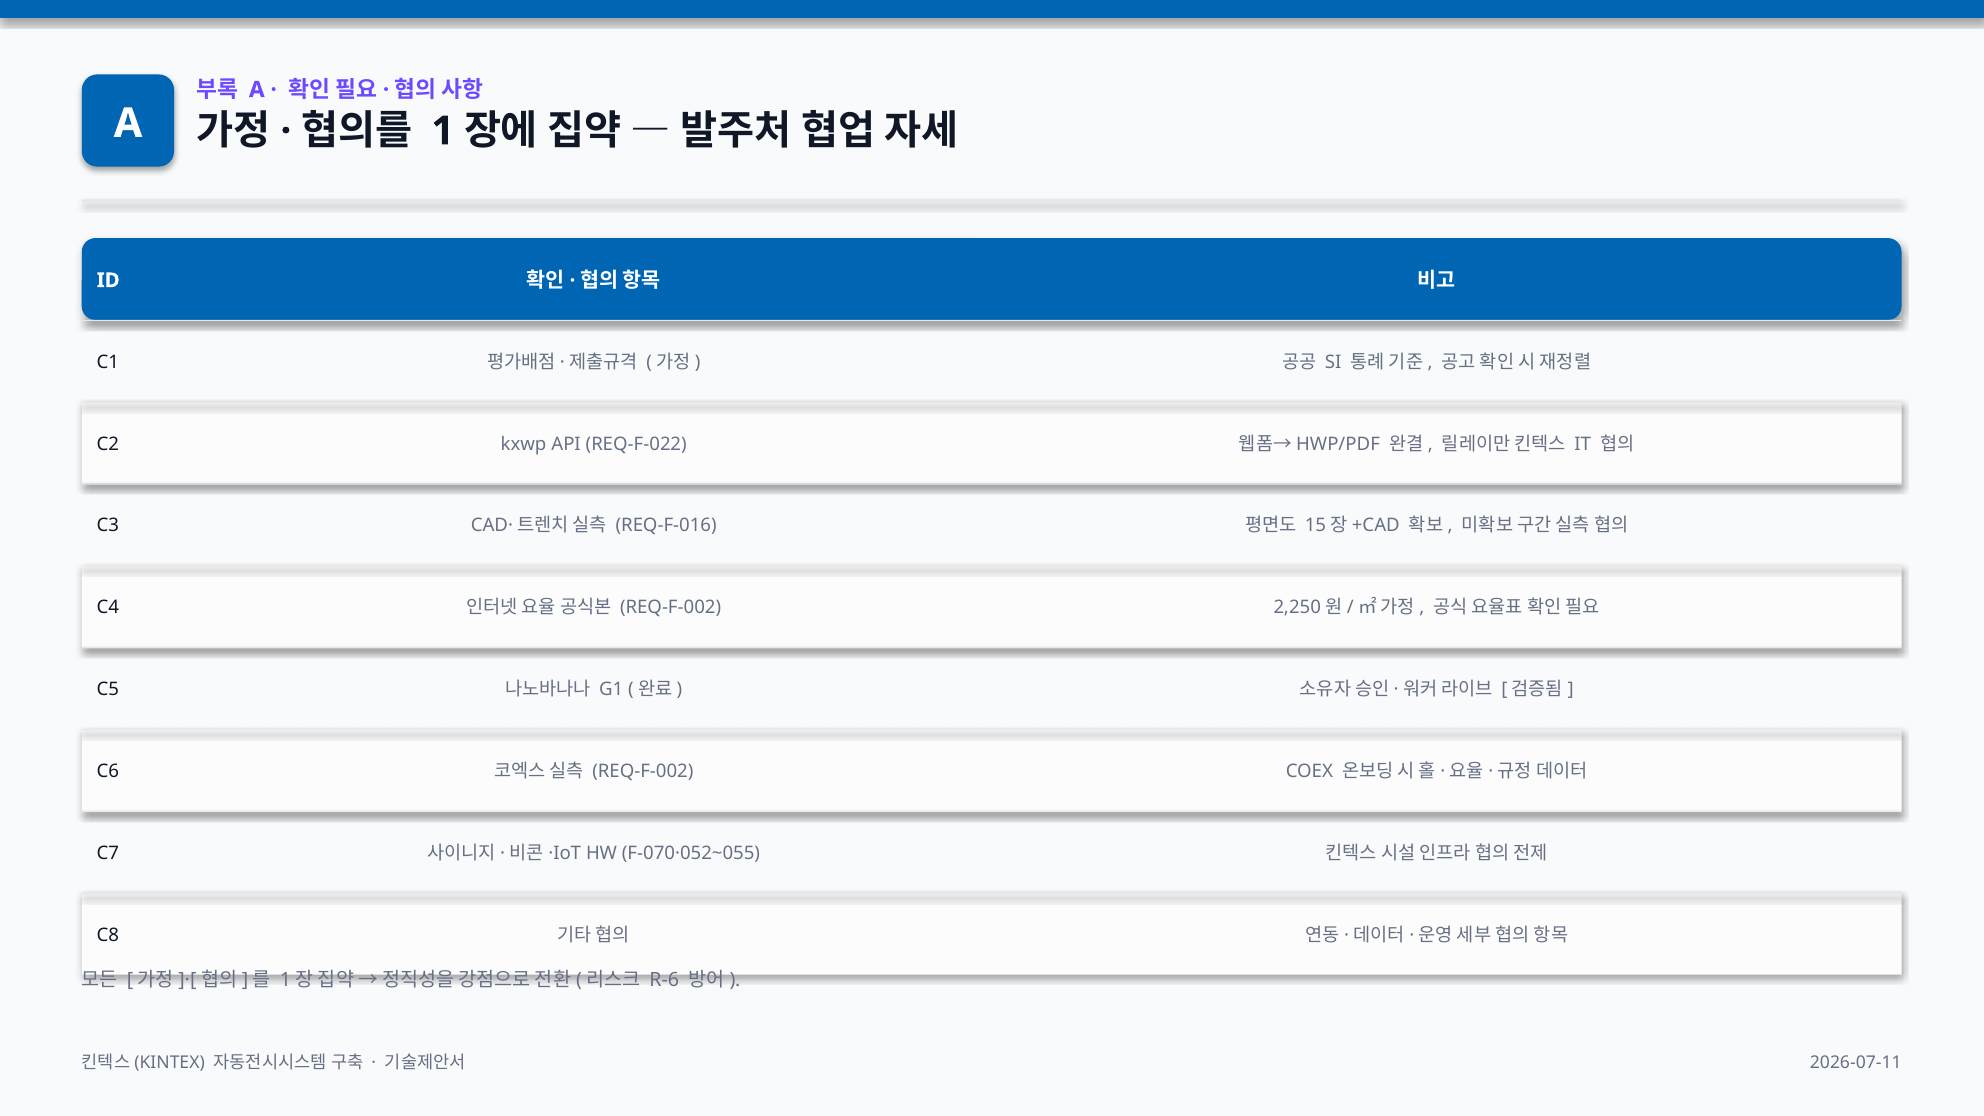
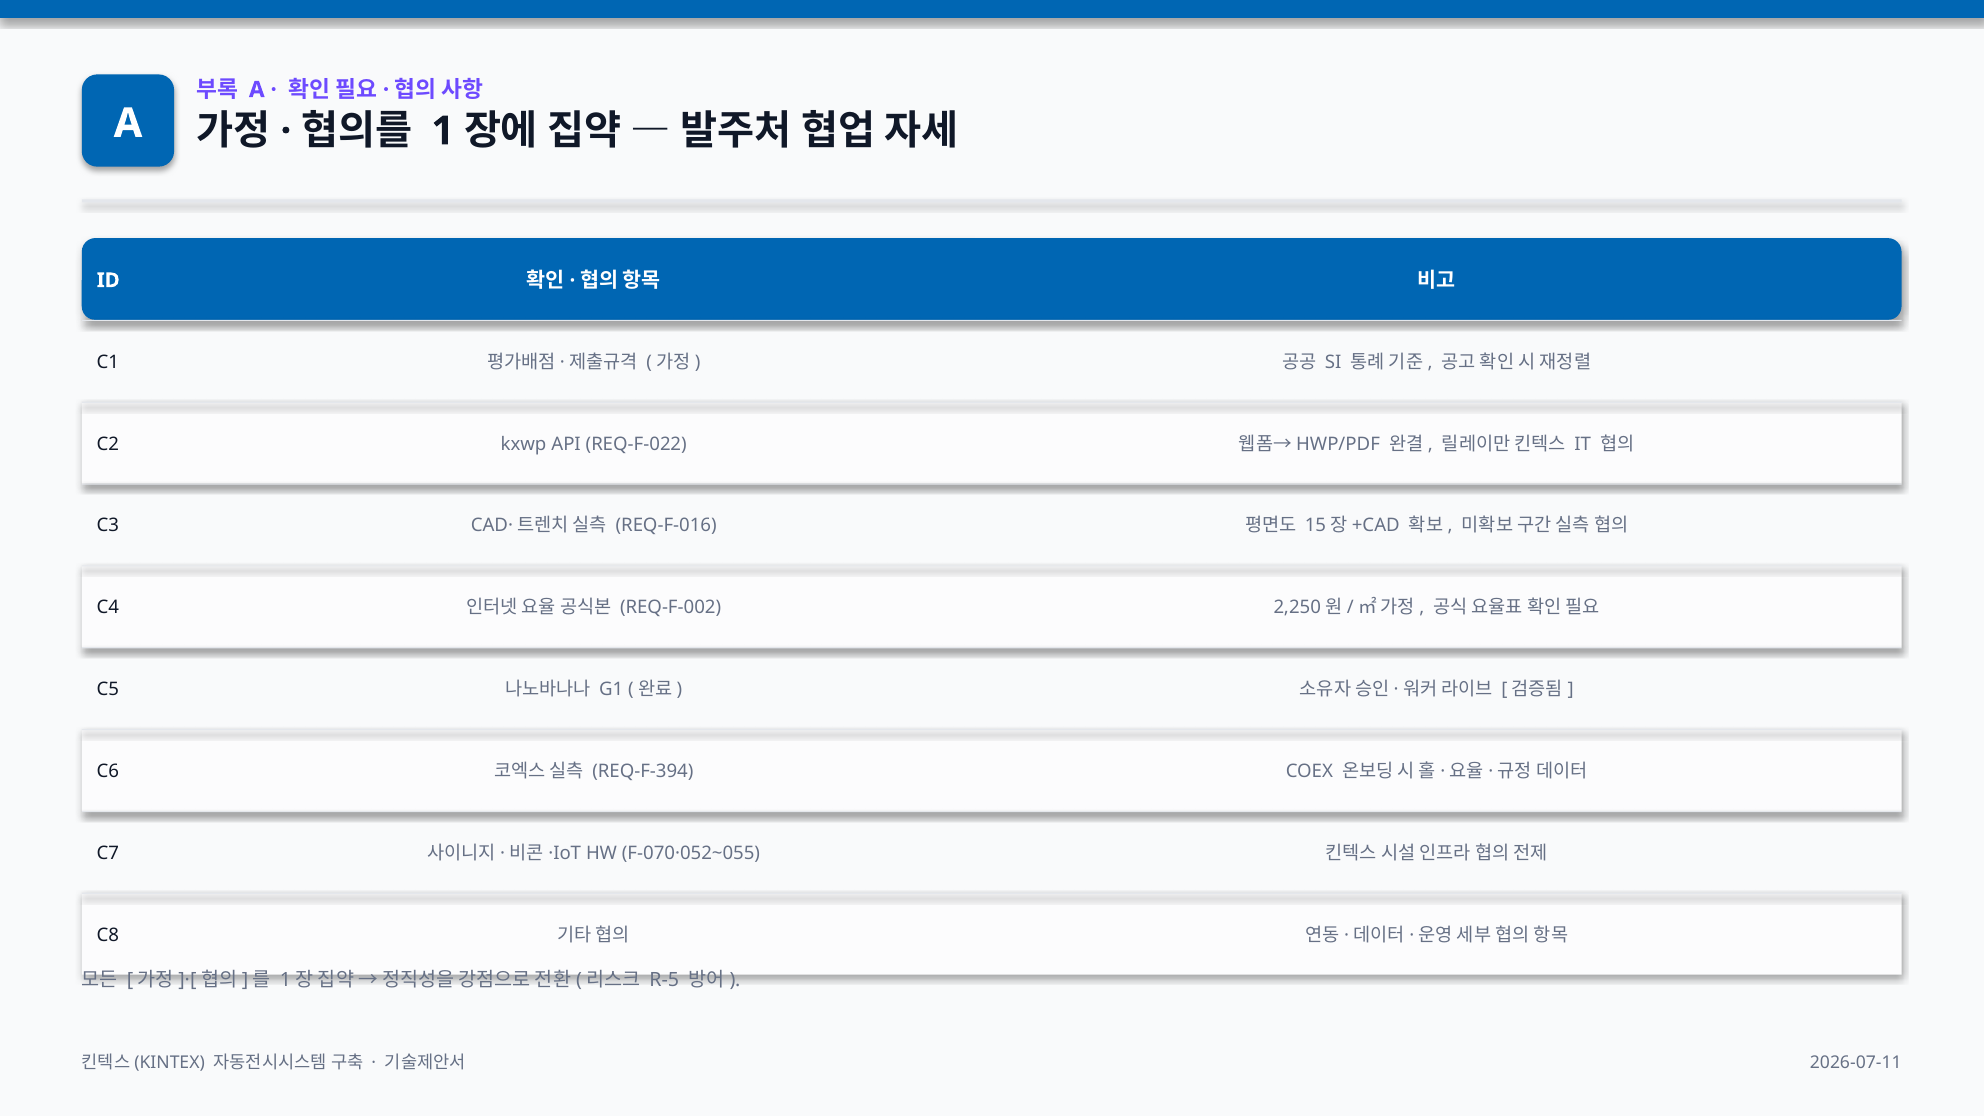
REQ-F-002: REQ-F-002 -> REQ-F-394 (643, 771)
R-6: R-6 -> R-5 (664, 980)
